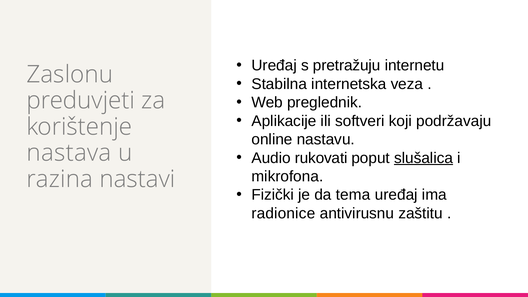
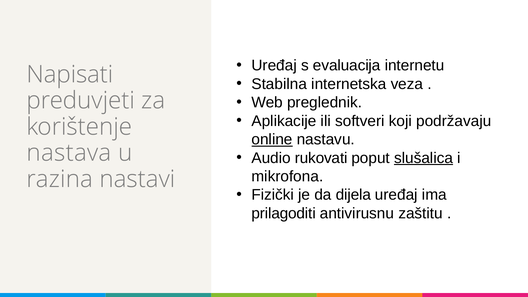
pretražuju: pretražuju -> evaluacija (347, 65)
Zaslonu: Zaslonu -> Napisati (70, 75)
online underline: none -> present (272, 139)
tema: tema -> dijela (353, 195)
radionice: radionice -> prilagoditi (284, 213)
